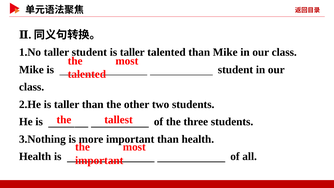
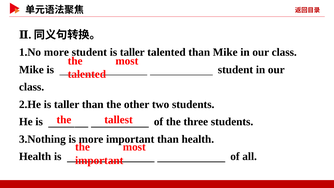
1.No taller: taller -> more (56, 52)
